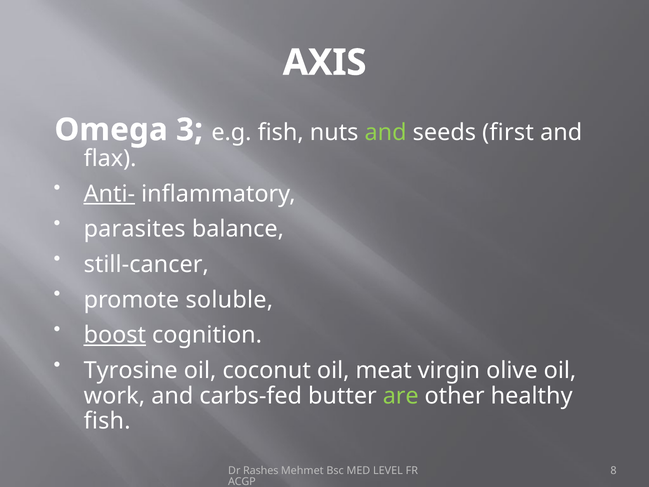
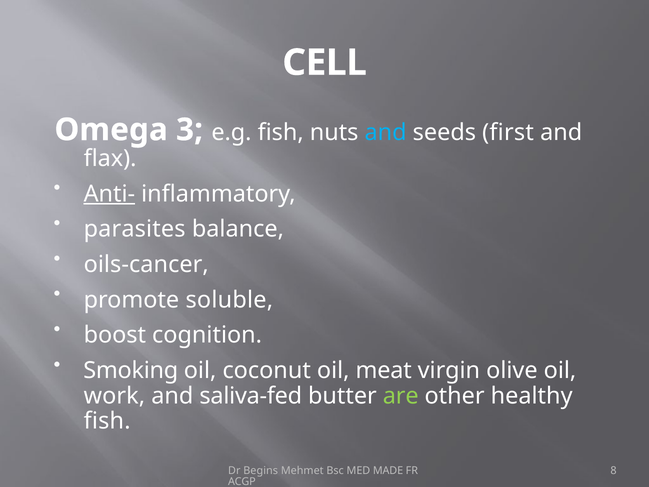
AXIS: AXIS -> CELL (325, 63)
and colour: light green -> light blue (386, 132)
still-cancer: still-cancer -> oils-cancer (146, 264)
boost underline: present -> none (115, 335)
Tyrosine: Tyrosine -> Smoking (131, 370)
carbs-fed: carbs-fed -> saliva-fed (251, 396)
Rashes: Rashes -> Begins (261, 471)
LEVEL: LEVEL -> MADE (388, 471)
